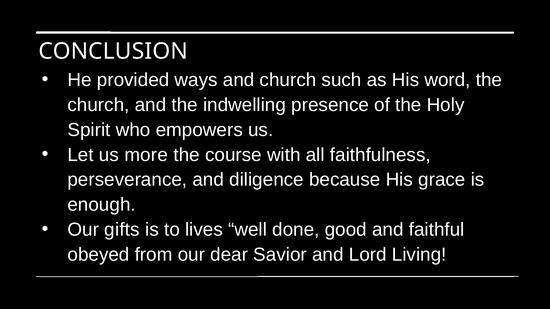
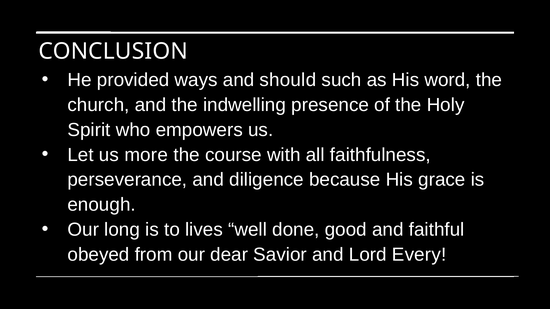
and church: church -> should (288, 80)
gifts: gifts -> long (122, 230)
Living: Living -> Every (419, 255)
